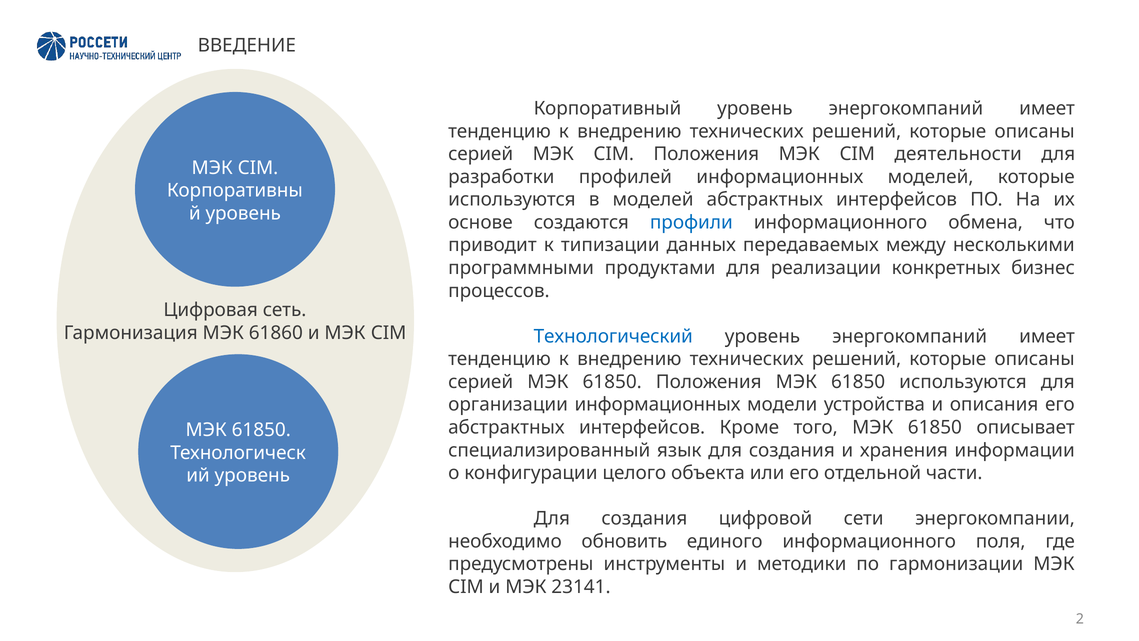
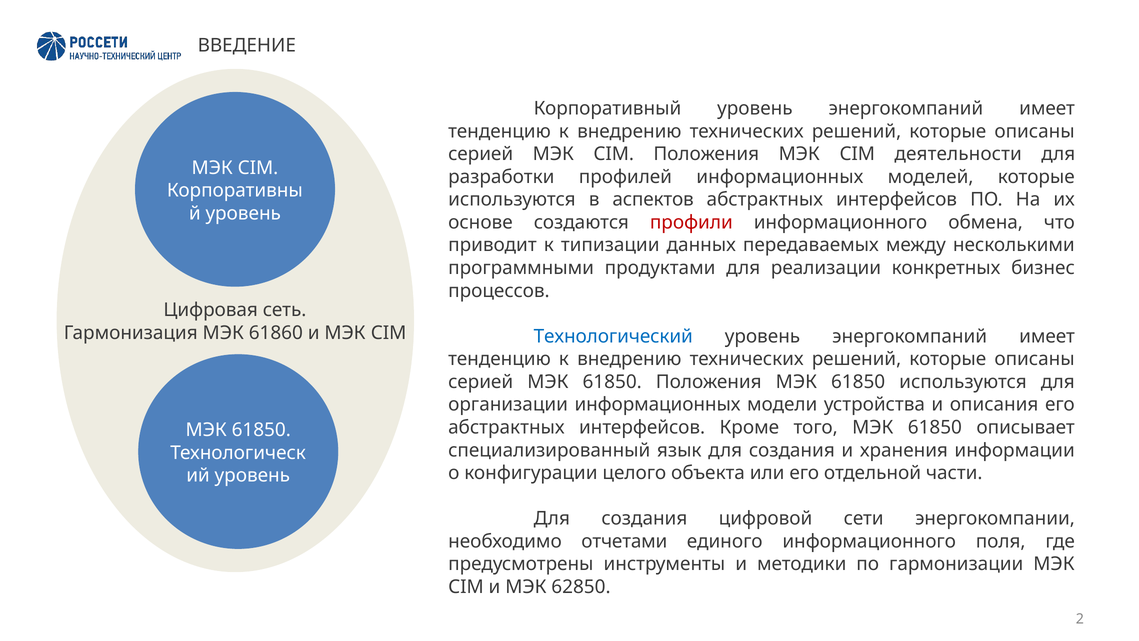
в моделей: моделей -> аспектов (653, 200)
профили colour: blue -> red (691, 222)
обновить: обновить -> отчетами (624, 541)
23141: 23141 -> 62850 (581, 587)
